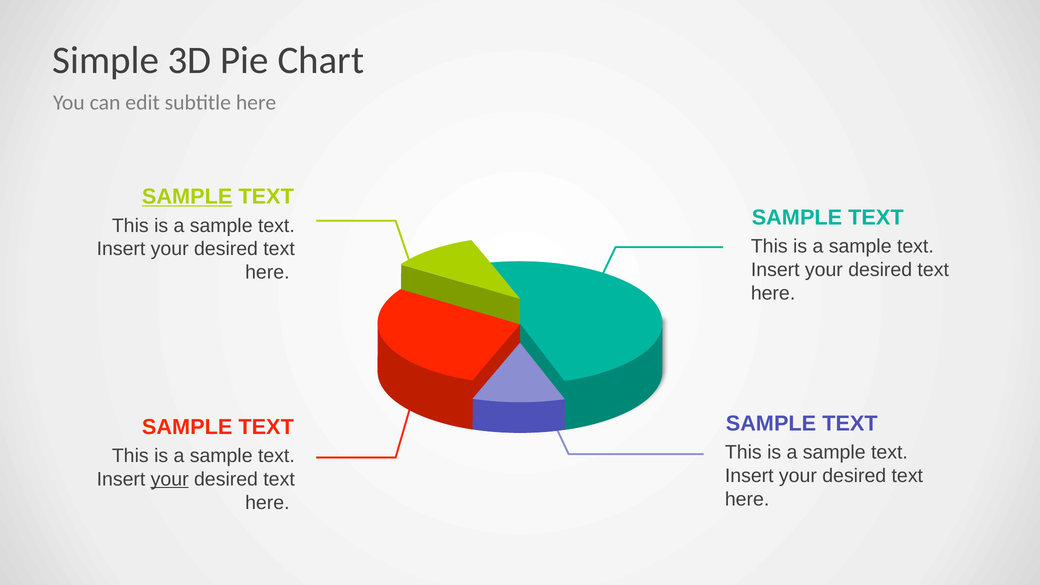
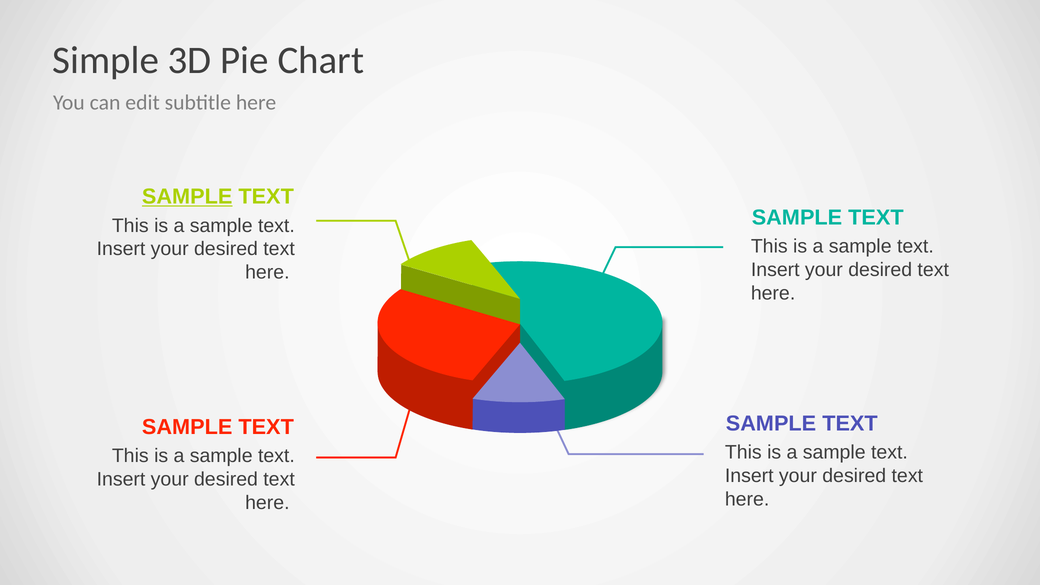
your underline: present -> none (170, 479)
